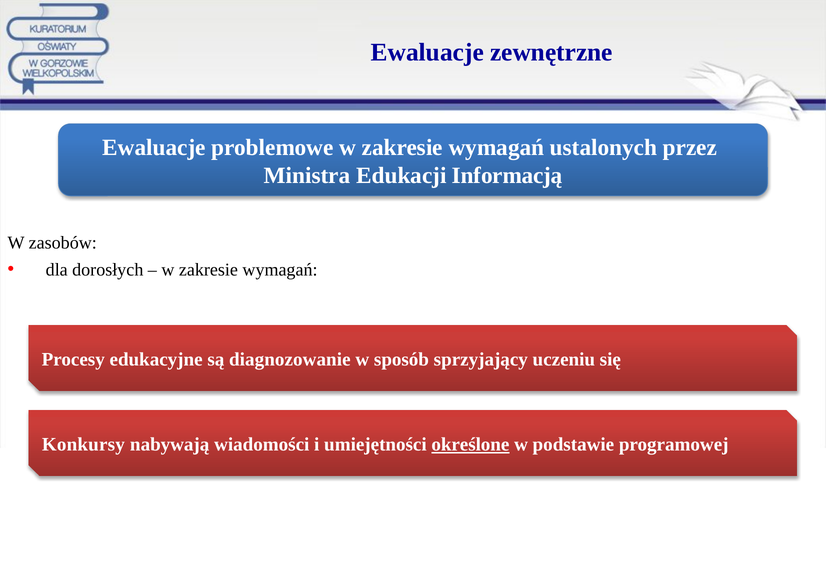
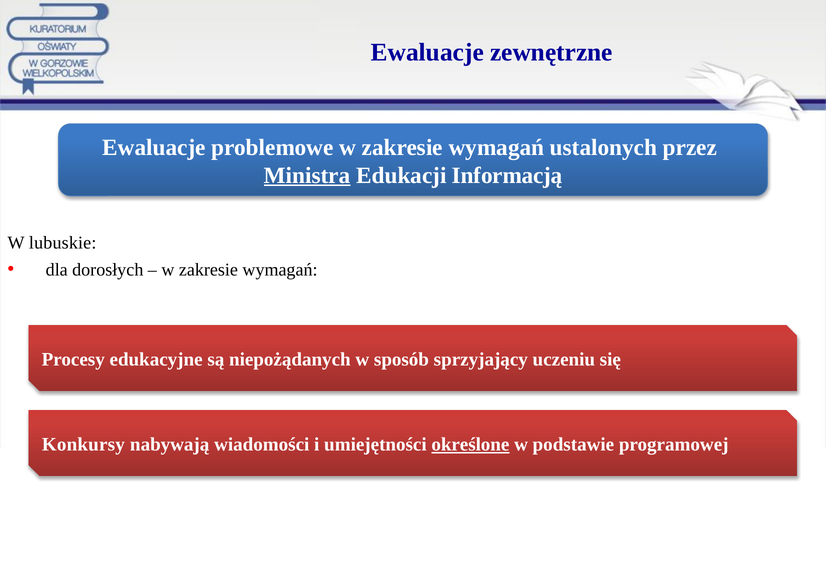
Ministra underline: none -> present (307, 175)
zasobów: zasobów -> lubuskie (63, 243)
diagnozowanie: diagnozowanie -> niepożądanych (290, 359)
